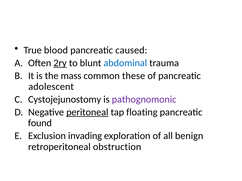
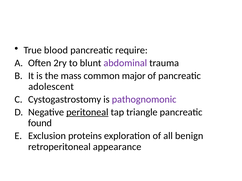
caused: caused -> require (131, 50)
2ry underline: present -> none (60, 63)
abdominal colour: blue -> purple (125, 63)
these: these -> major (134, 76)
Cystojejunostomy: Cystojejunostomy -> Cystogastrostomy (65, 100)
floating: floating -> triangle (142, 113)
invading: invading -> proteins (85, 136)
obstruction: obstruction -> appearance (117, 147)
